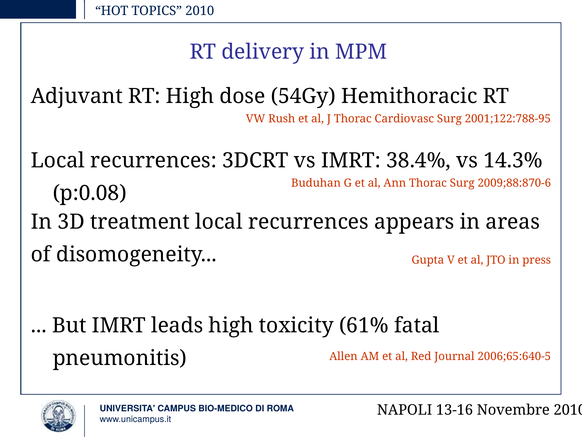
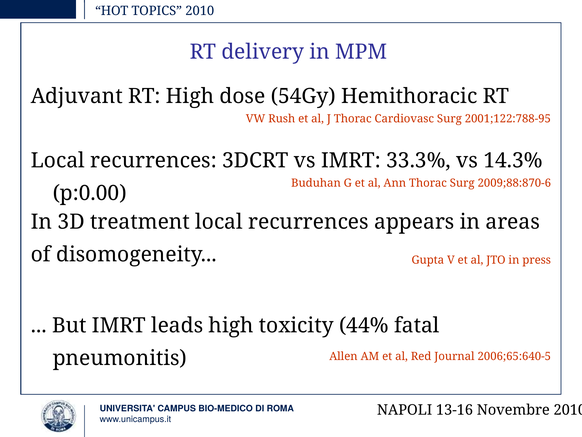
38.4%: 38.4% -> 33.3% (418, 160)
p:0.08: p:0.08 -> p:0.00 (90, 193)
61%: 61% -> 44% (364, 325)
